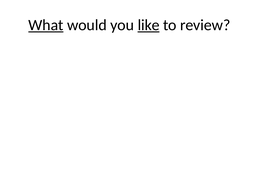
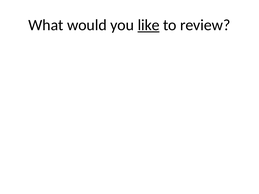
What underline: present -> none (46, 25)
